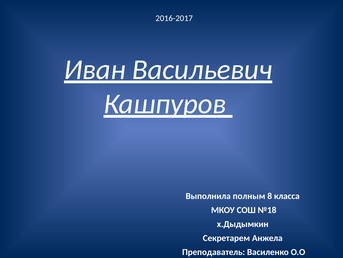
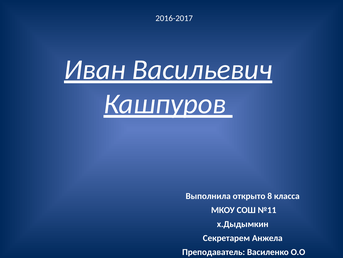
полным: полным -> открыто (249, 196)
№18: №18 -> №11 (267, 210)
